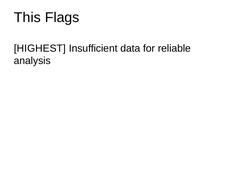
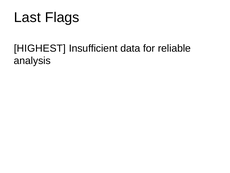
This: This -> Last (27, 17)
